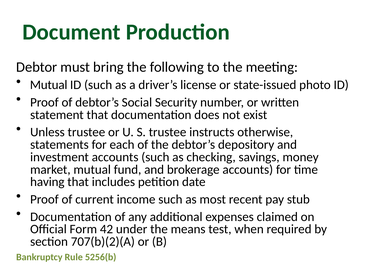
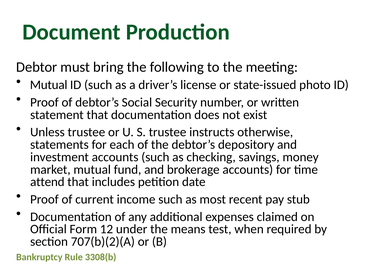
having: having -> attend (47, 182)
42: 42 -> 12 (107, 229)
5256(b: 5256(b -> 3308(b (101, 257)
